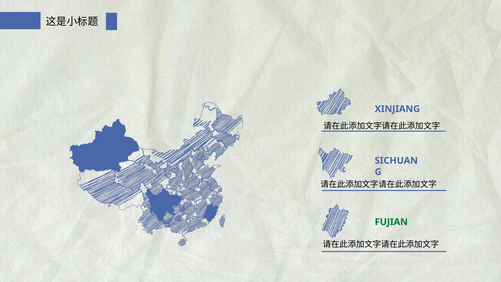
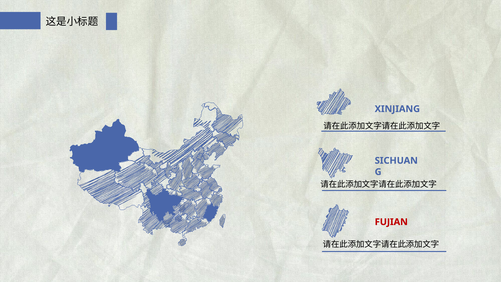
FUJIAN colour: green -> red (391, 222)
